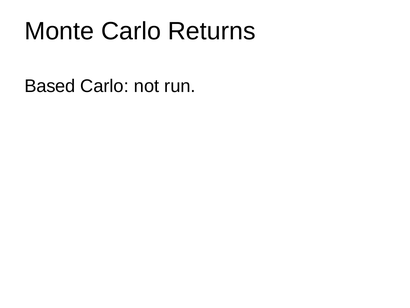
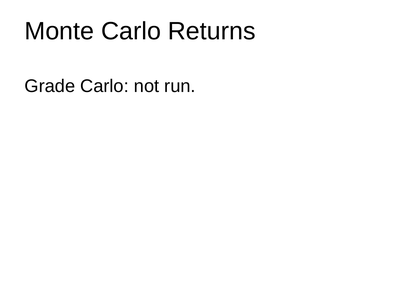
Based: Based -> Grade (50, 86)
